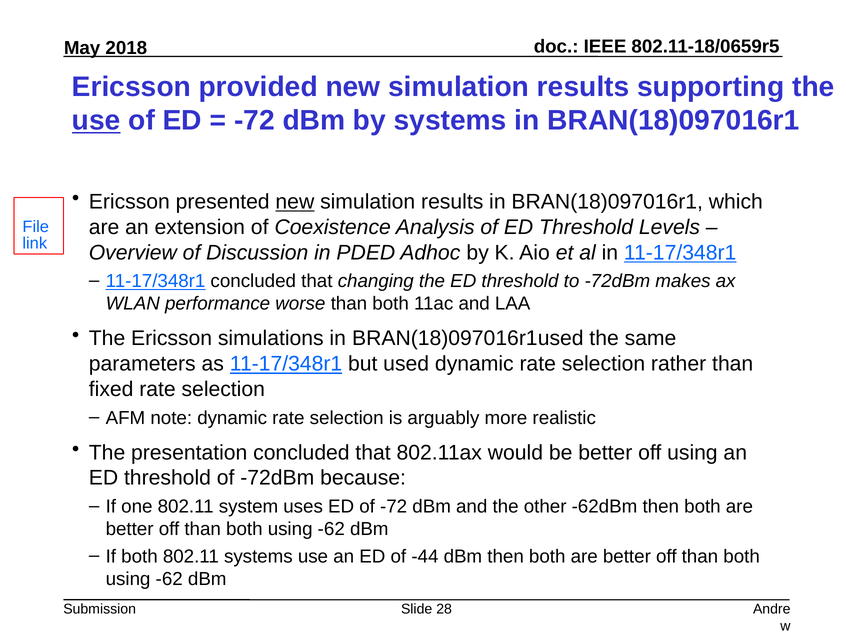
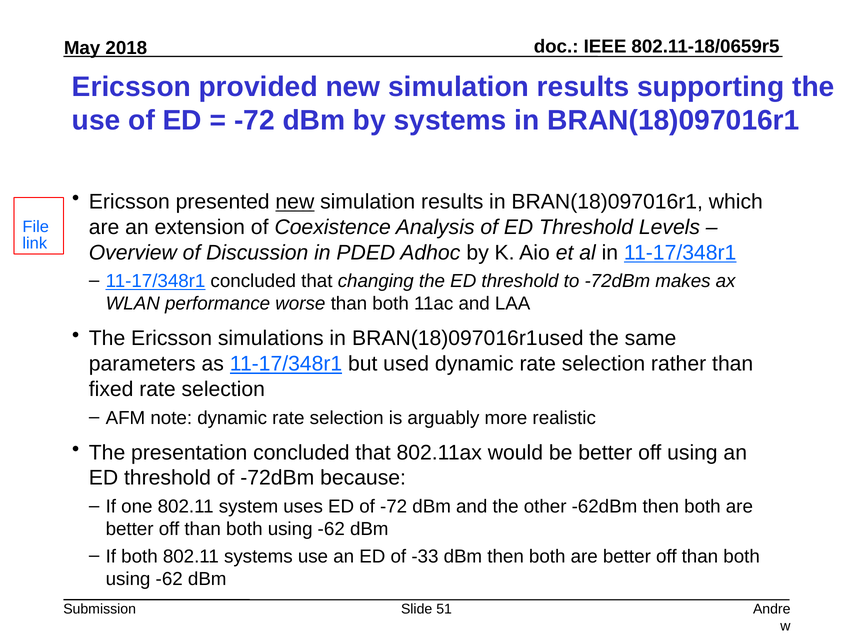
use underline: present -> none (96, 120)
-44: -44 -> -33 (425, 556)
28: 28 -> 51 (444, 609)
